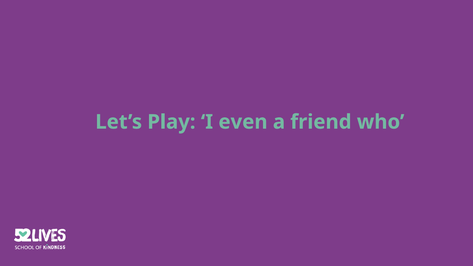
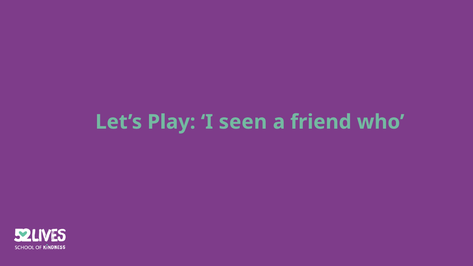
even: even -> seen (243, 122)
